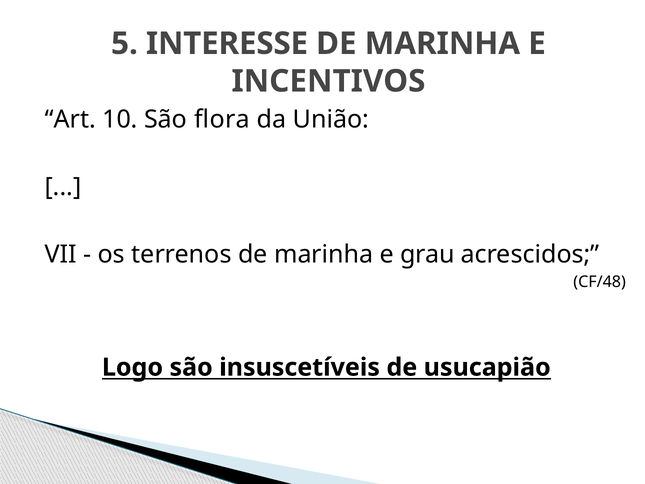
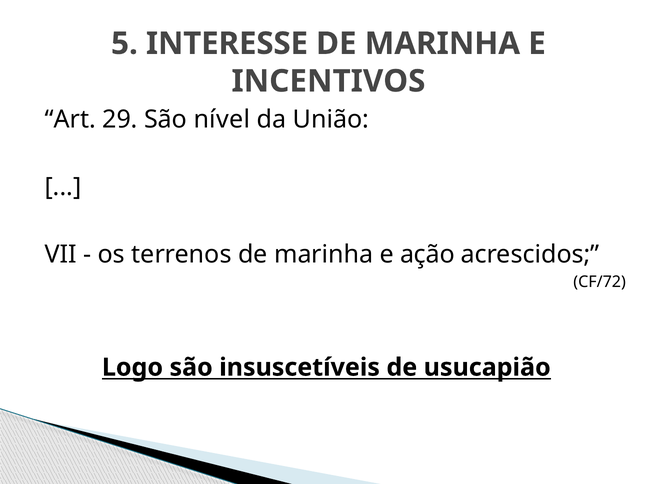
10: 10 -> 29 (120, 120)
flora: flora -> nível (222, 120)
grau: grau -> ação (427, 254)
CF/48: CF/48 -> CF/72 (600, 282)
